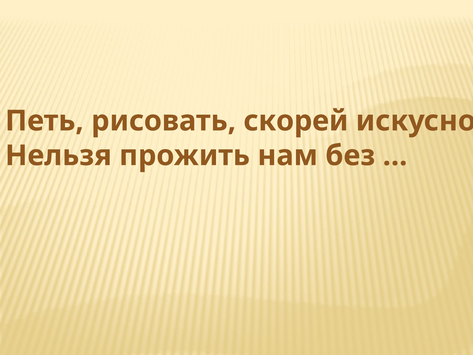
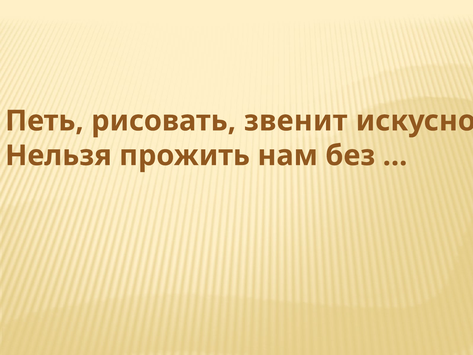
скорей: скорей -> звенит (296, 121)
